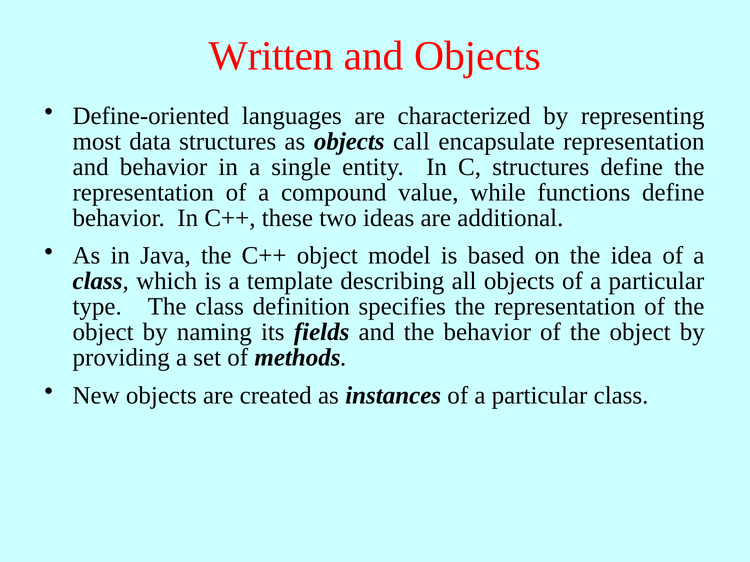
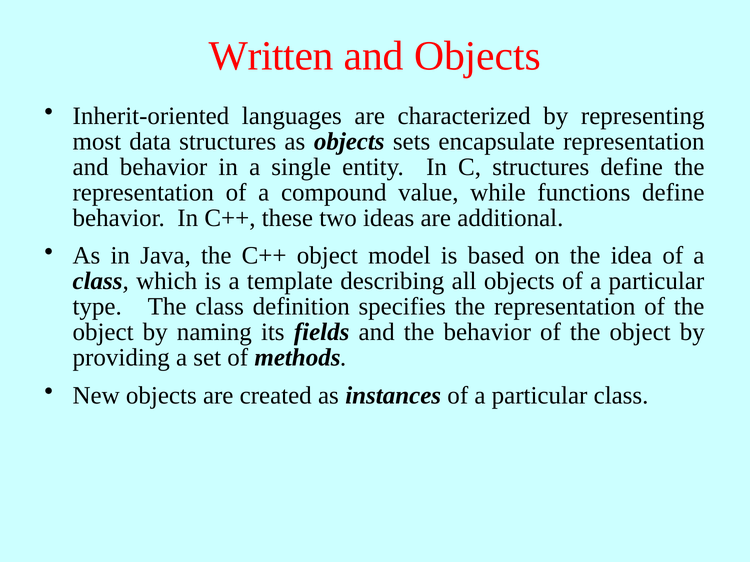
Define-oriented: Define-oriented -> Inherit-oriented (151, 116)
call: call -> sets (412, 141)
